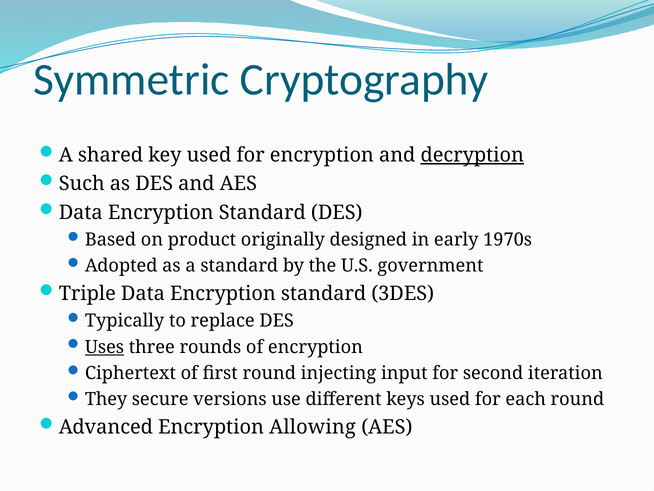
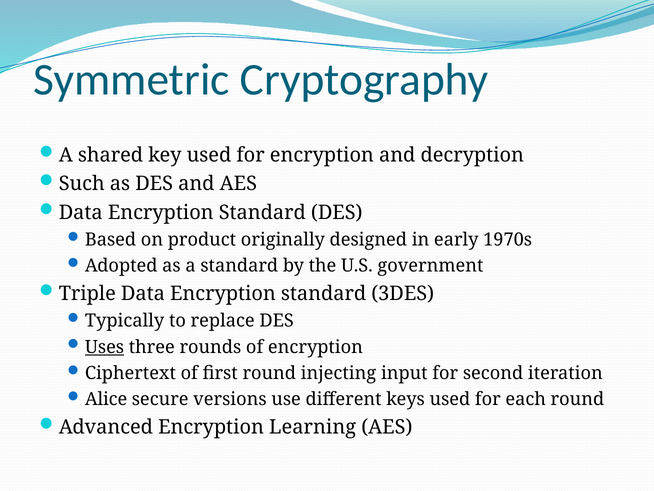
decryption underline: present -> none (472, 155)
They: They -> Alice (106, 399)
Allowing: Allowing -> Learning (313, 427)
